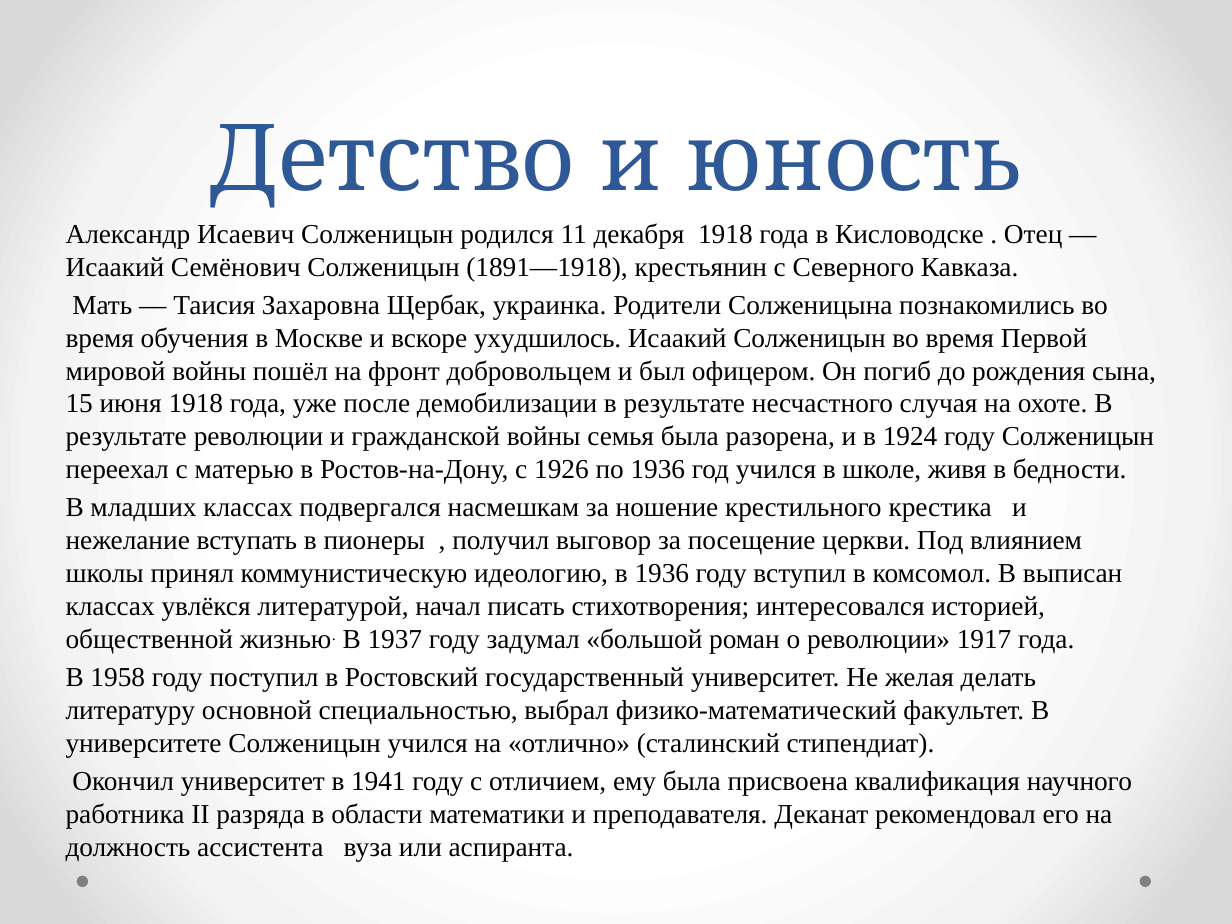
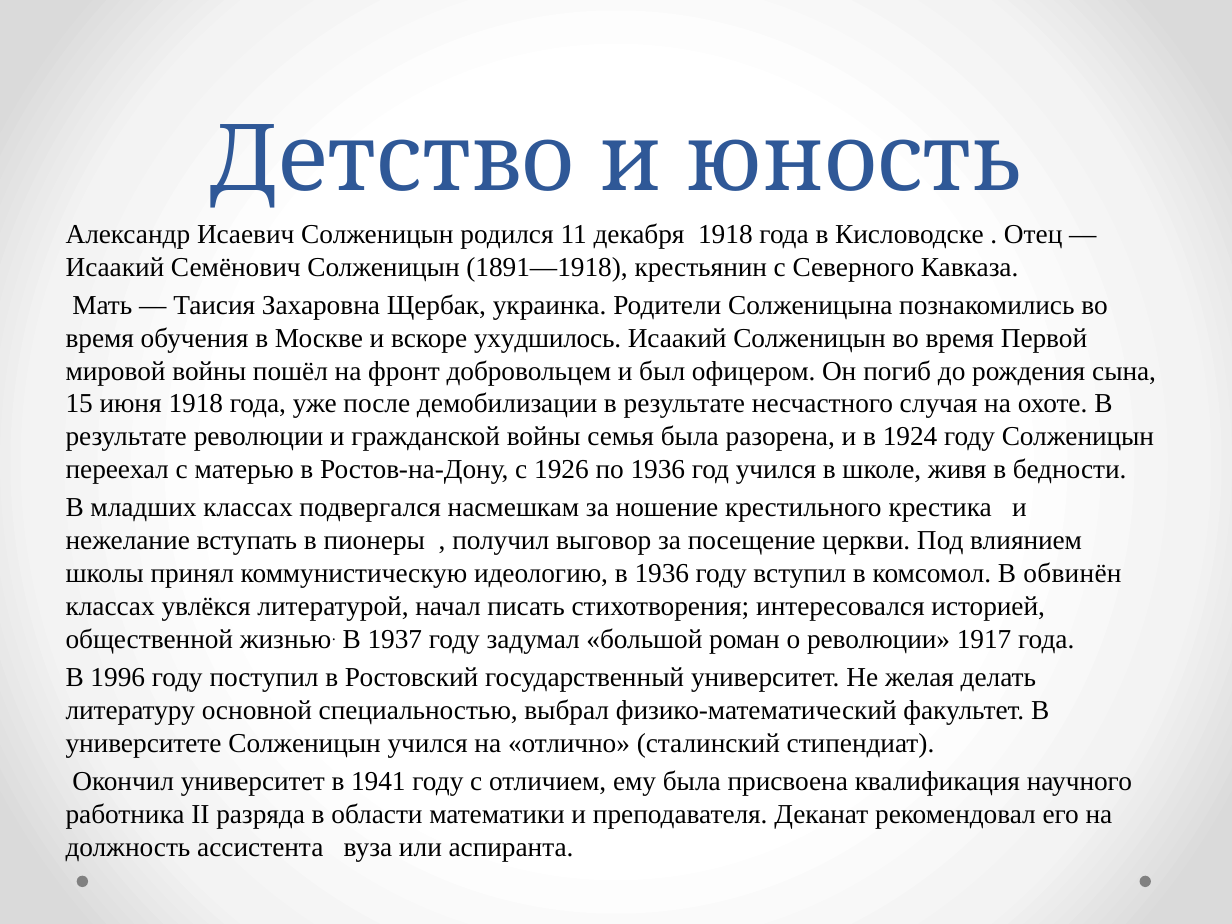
выписан: выписан -> обвинён (1072, 574)
1958: 1958 -> 1996 (118, 678)
